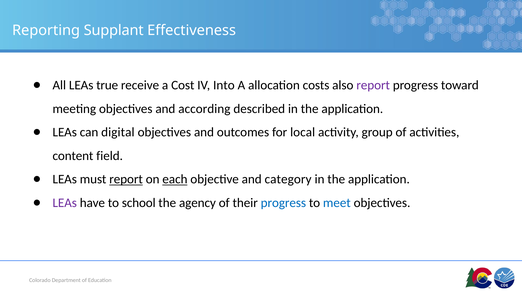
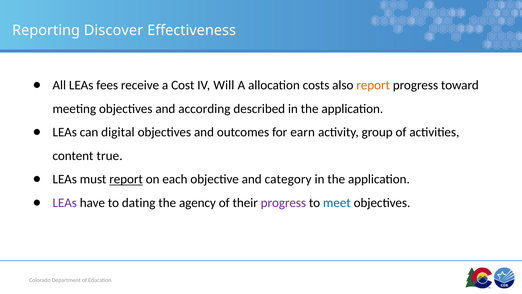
Supplant: Supplant -> Discover (114, 30)
true: true -> fees (107, 85)
Into: Into -> Will (224, 85)
report colour: purple -> orange (373, 85)
local: local -> earn (303, 132)
field: field -> true (110, 156)
each underline: present -> none (175, 179)
school: school -> dating (139, 203)
progress colour: blue -> purple (283, 203)
